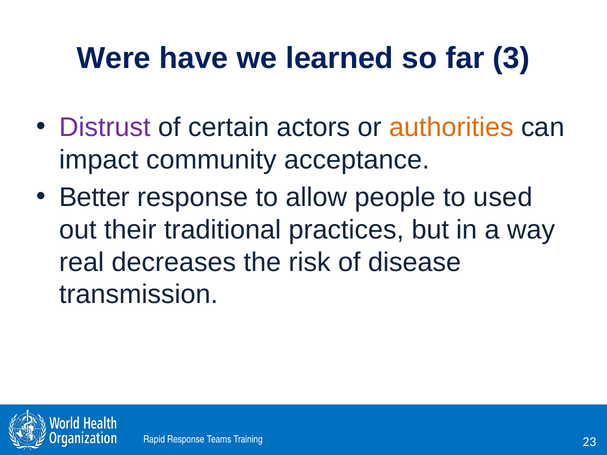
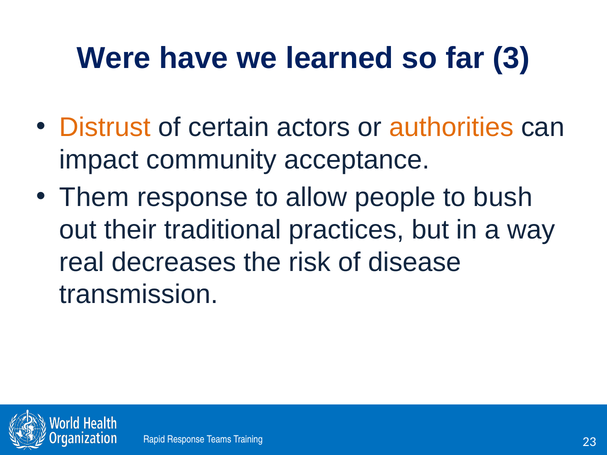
Distrust colour: purple -> orange (105, 127)
Better: Better -> Them (94, 198)
used: used -> bush (503, 198)
